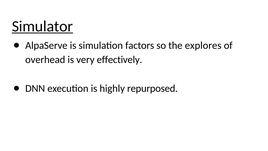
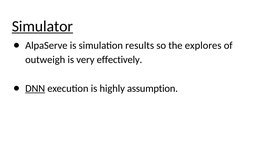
factors: factors -> results (140, 45)
overhead: overhead -> outweigh (45, 60)
DNN underline: none -> present (35, 88)
repurposed: repurposed -> assumption (152, 88)
